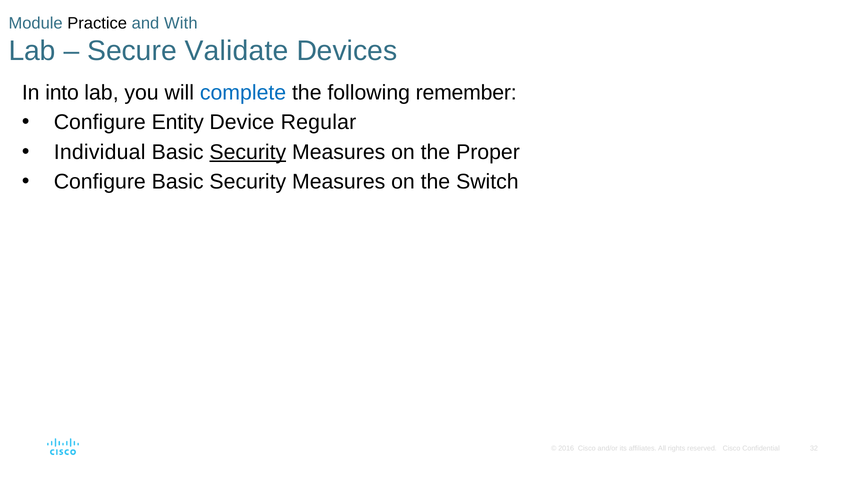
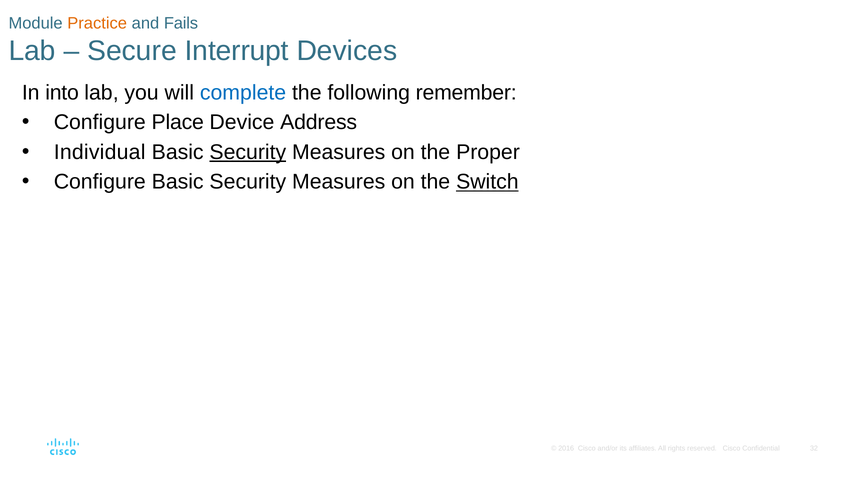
Practice colour: black -> orange (97, 23)
With: With -> Fails (181, 23)
Validate: Validate -> Interrupt (237, 51)
Entity: Entity -> Place (178, 122)
Regular: Regular -> Address (319, 122)
Switch underline: none -> present (487, 182)
